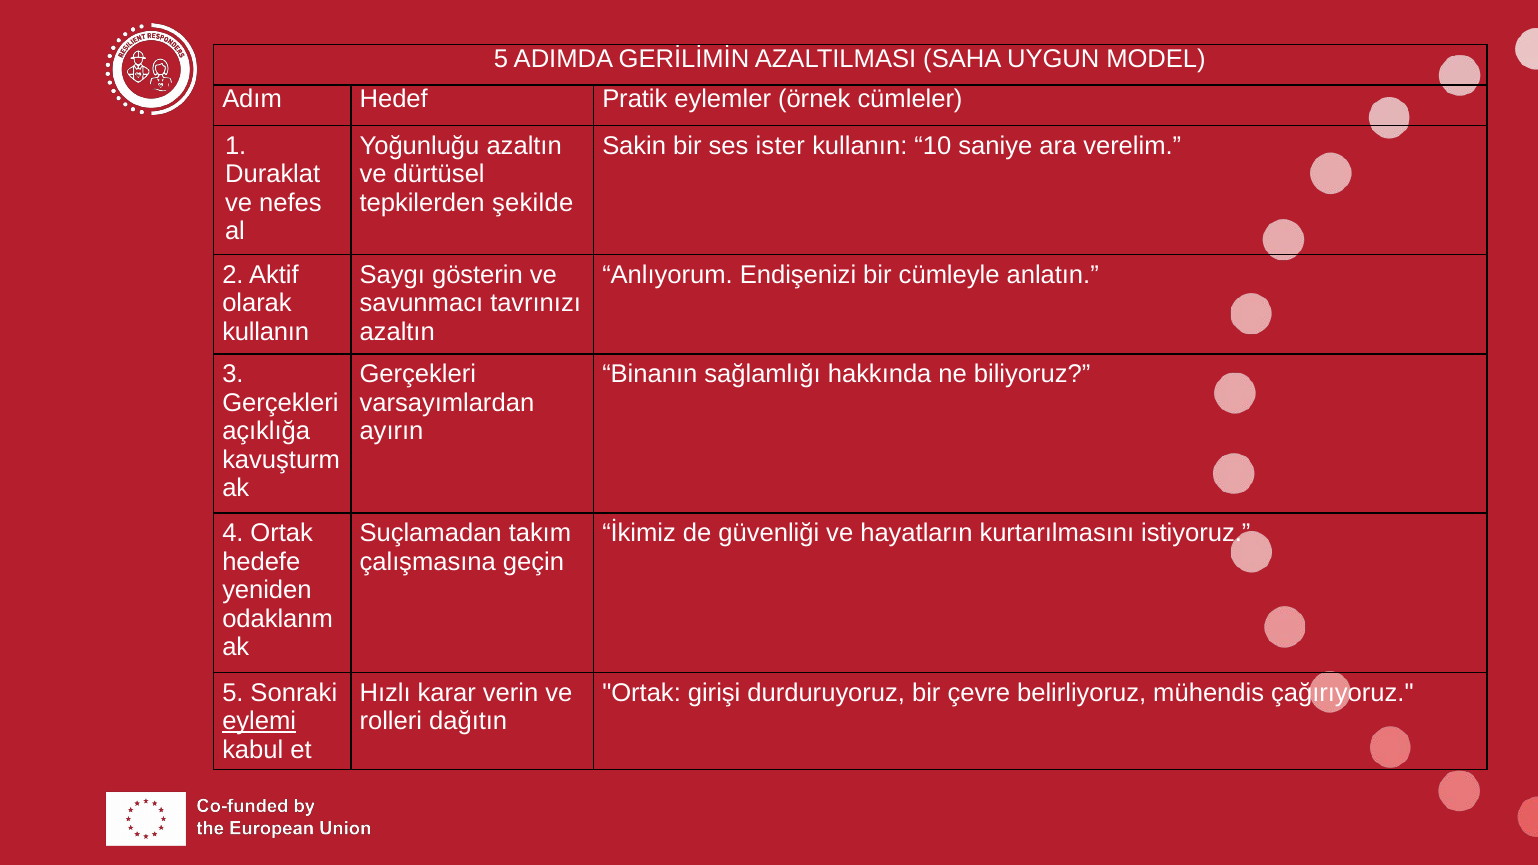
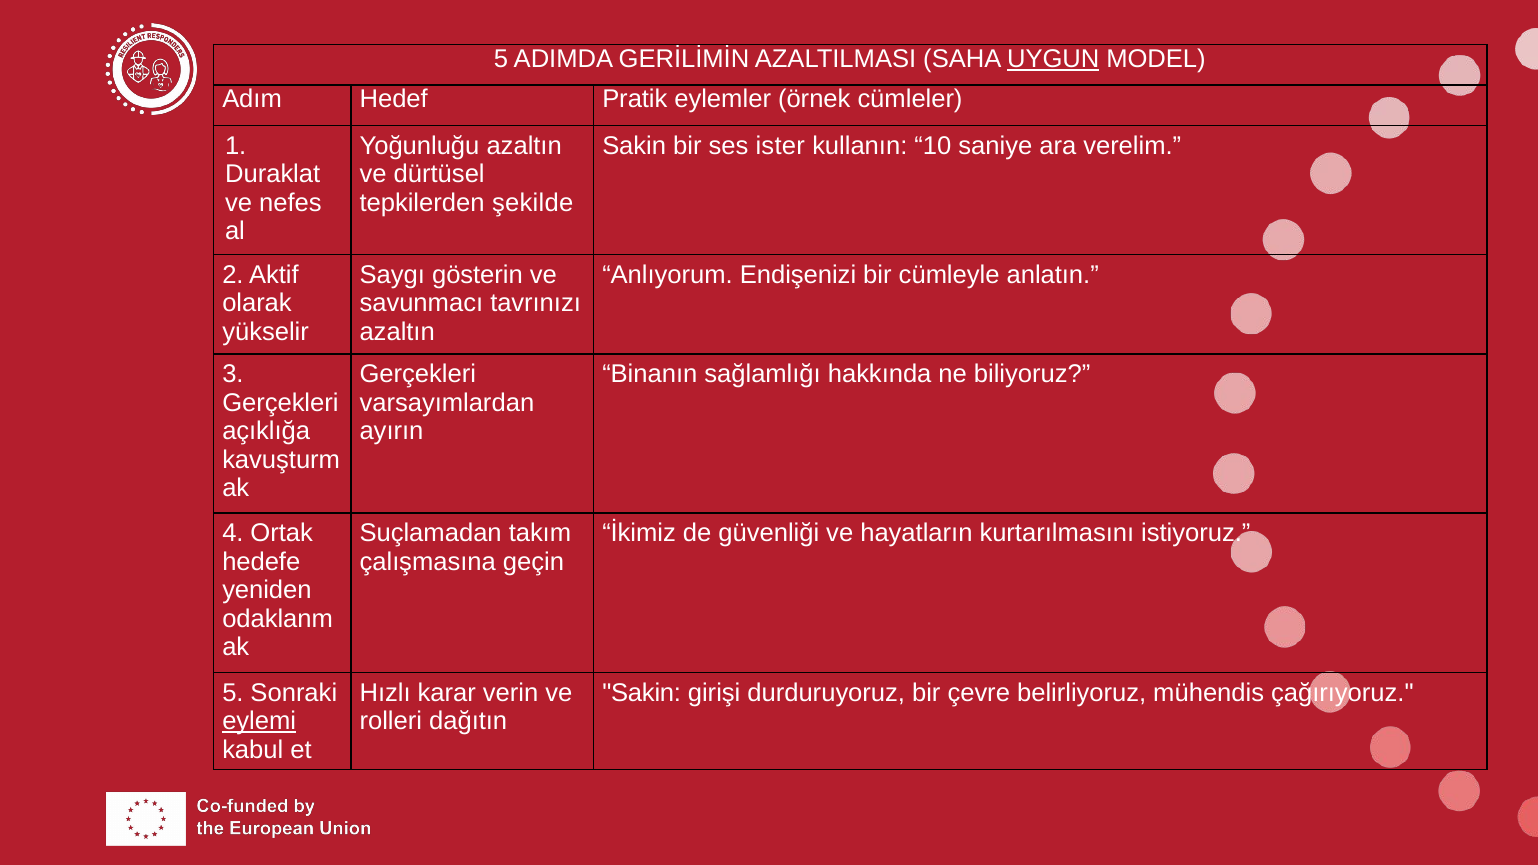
UYGUN underline: none -> present (1053, 59)
kullanın: kullanın -> yükselir (266, 332)
Ortak: Ortak -> Sakin (642, 693)
